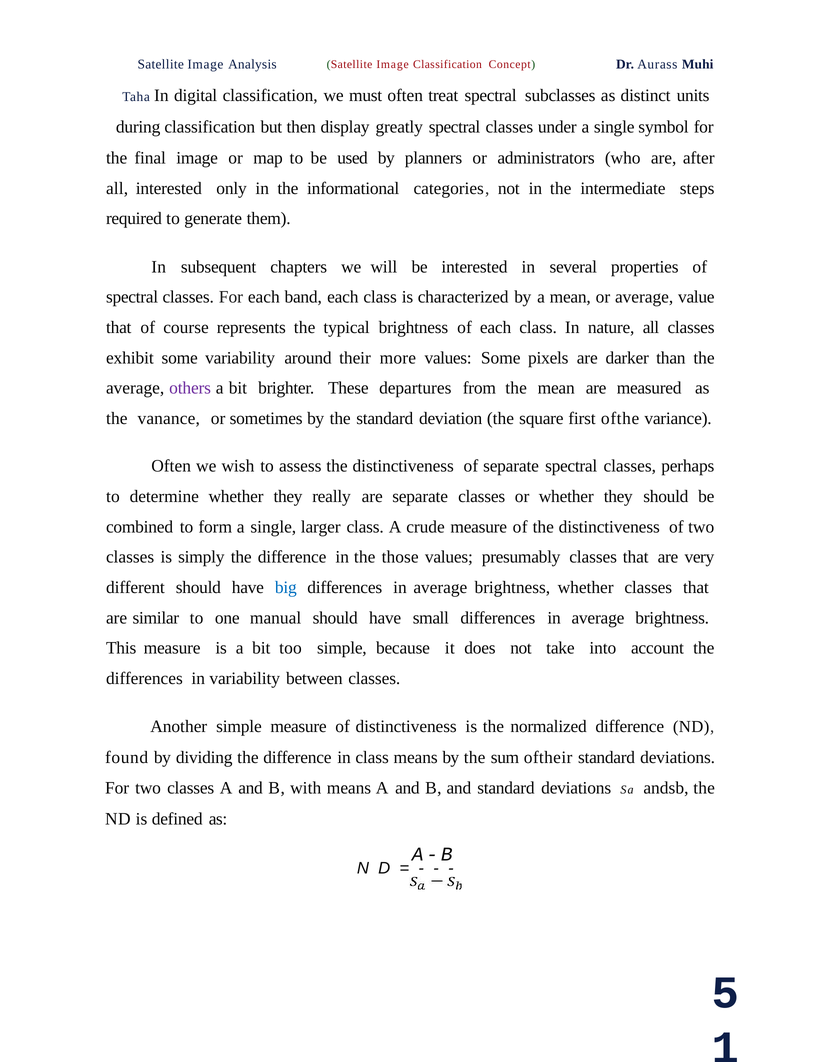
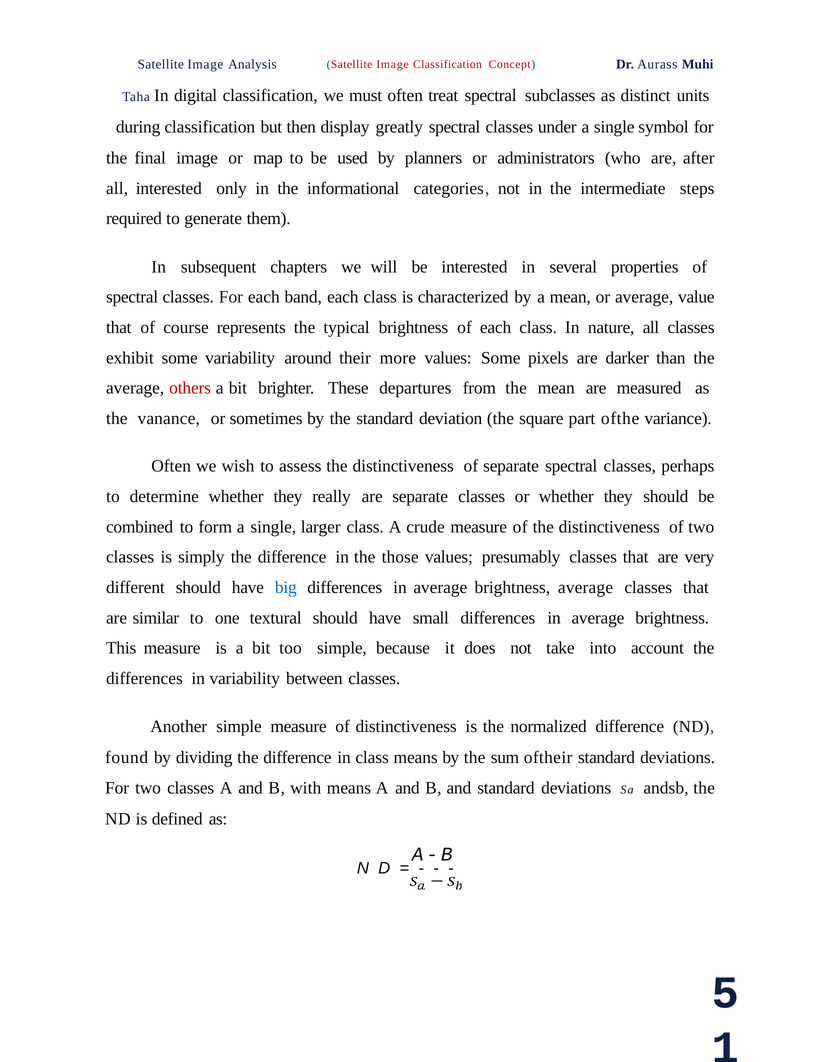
others colour: purple -> red (190, 388)
first: first -> part (582, 418)
brightness whether: whether -> average (586, 587)
manual: manual -> textural (276, 617)
